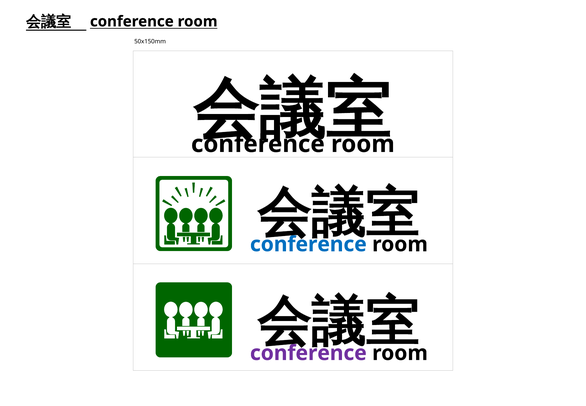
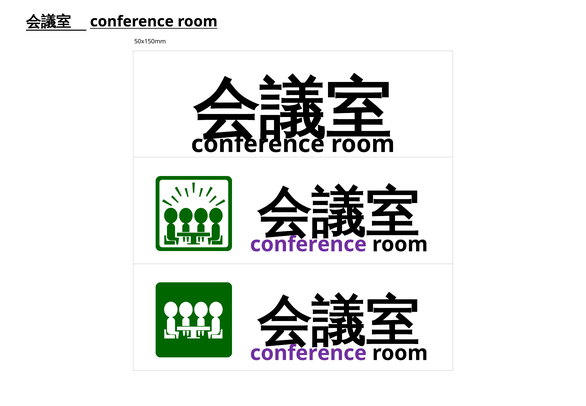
conference colour: blue -> purple (308, 244)
